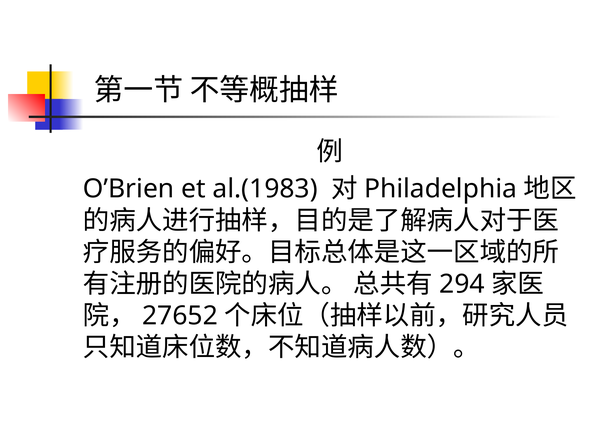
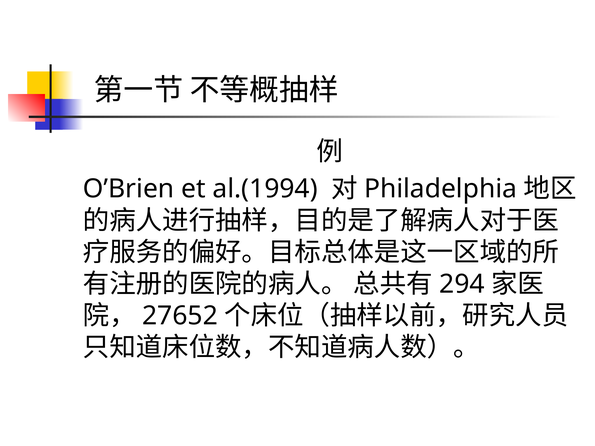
al.(1983: al.(1983 -> al.(1994 (265, 189)
